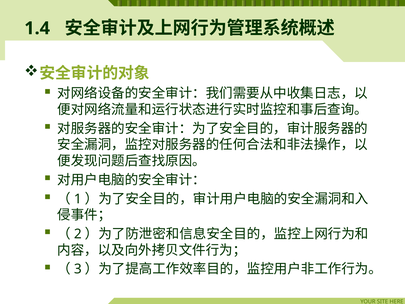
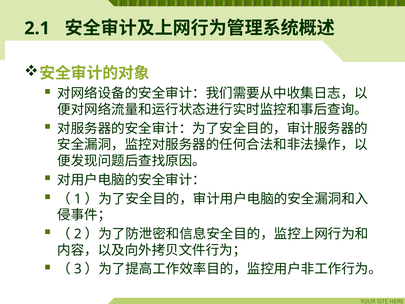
1.4: 1.4 -> 2.1 (37, 28)
